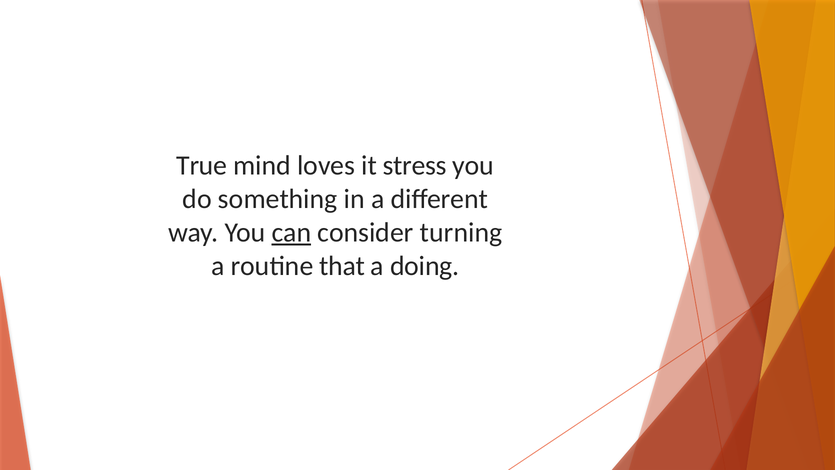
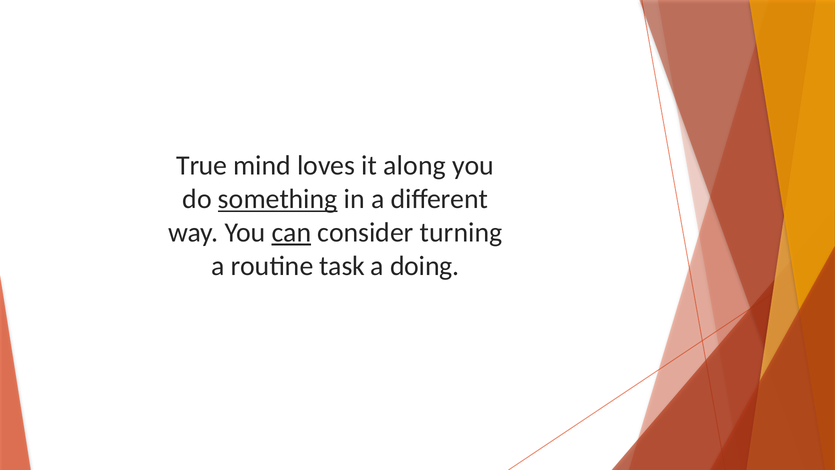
stress: stress -> along (415, 166)
something underline: none -> present (278, 199)
that: that -> task (342, 266)
